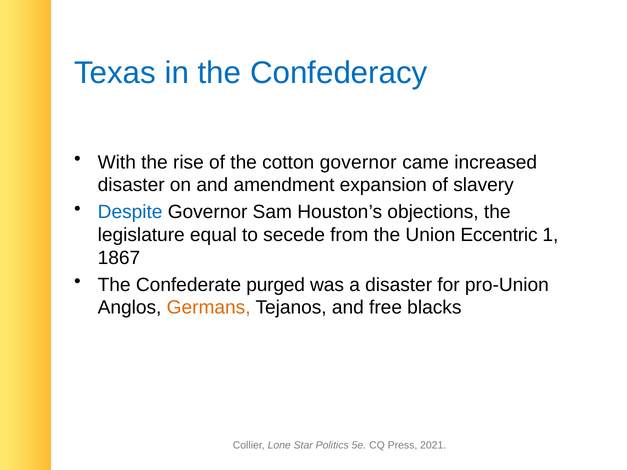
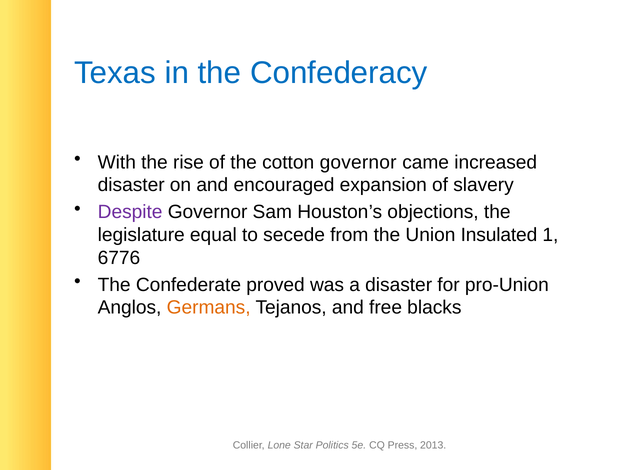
amendment: amendment -> encouraged (284, 185)
Despite colour: blue -> purple (130, 212)
Eccentric: Eccentric -> Insulated (499, 235)
1867: 1867 -> 6776 (119, 258)
purged: purged -> proved (276, 285)
2021: 2021 -> 2013 (433, 446)
